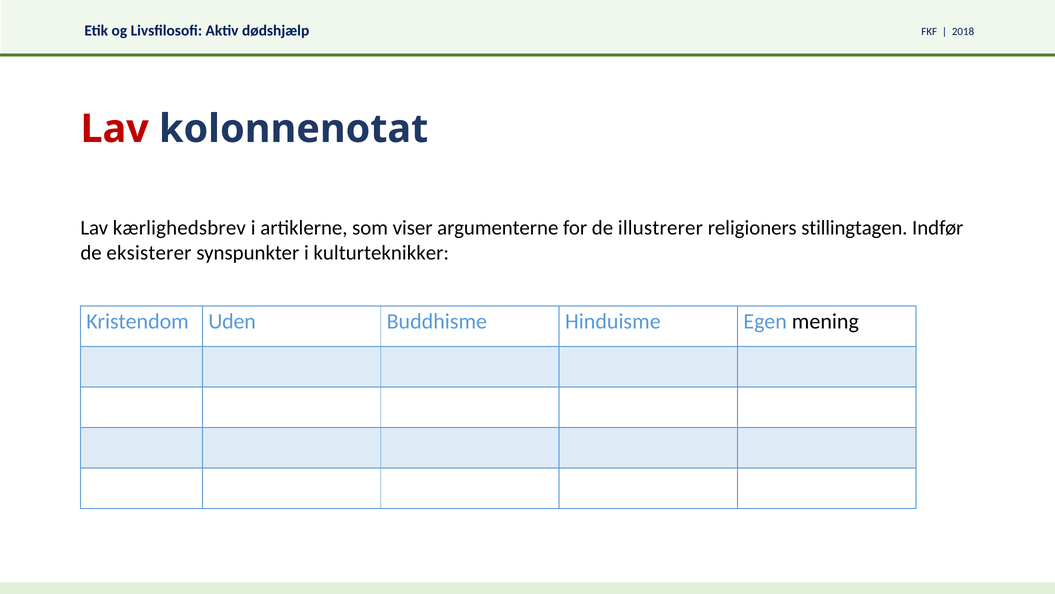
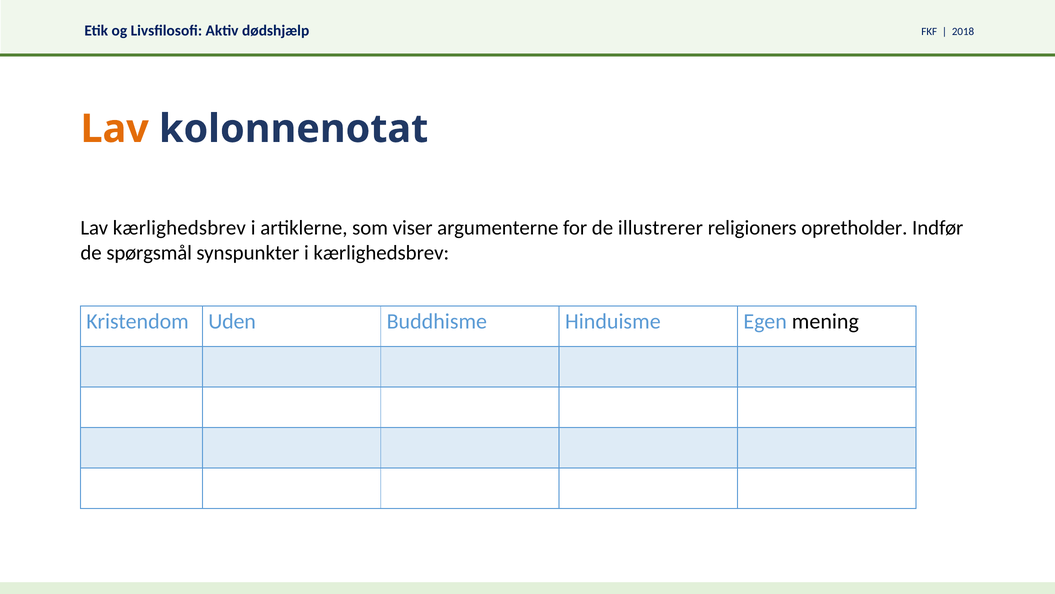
Lav colour: red -> orange (115, 129)
stillingtagen: stillingtagen -> opretholder (854, 228)
eksisterer: eksisterer -> spørgsmål (149, 253)
i kulturteknikker: kulturteknikker -> kærlighedsbrev (381, 253)
